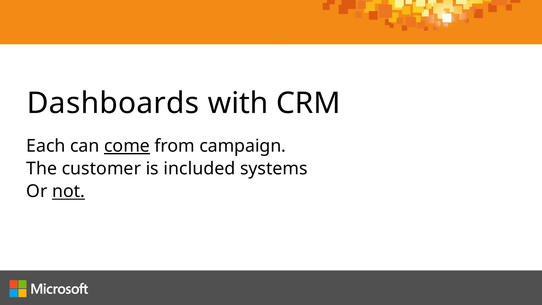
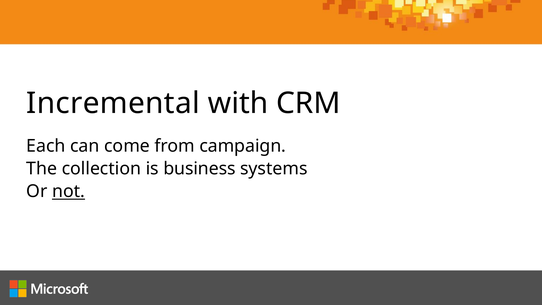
Dashboards: Dashboards -> Incremental (113, 103)
come underline: present -> none (127, 146)
customer: customer -> collection (101, 169)
included: included -> business (199, 169)
